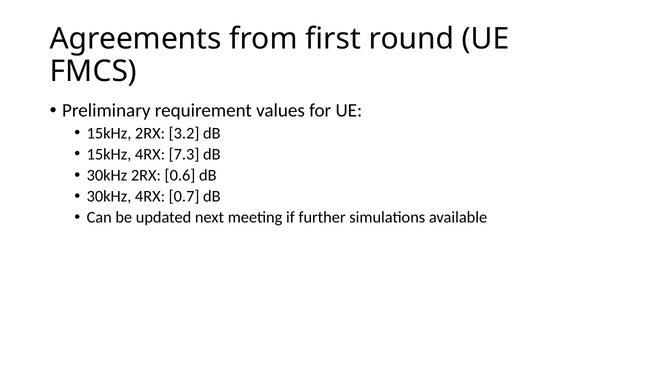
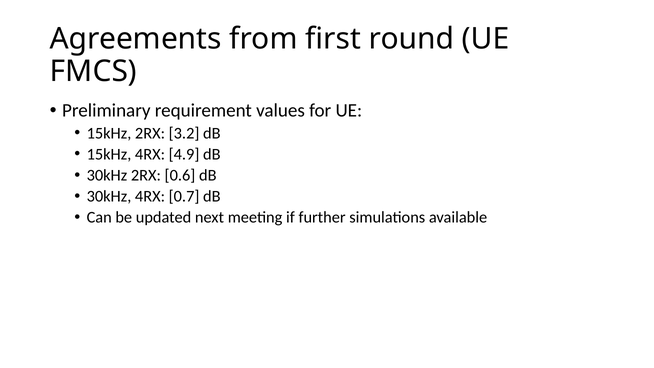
7.3: 7.3 -> 4.9 (184, 154)
